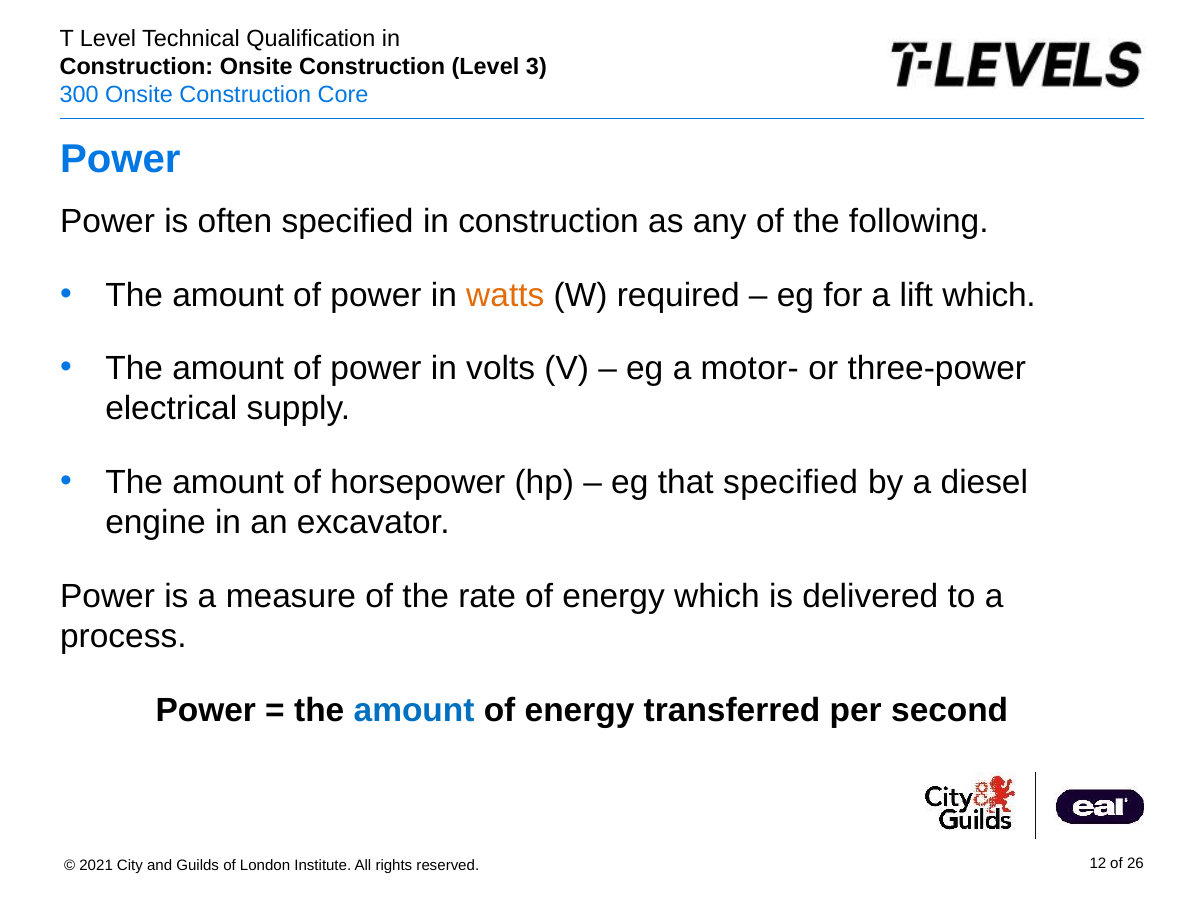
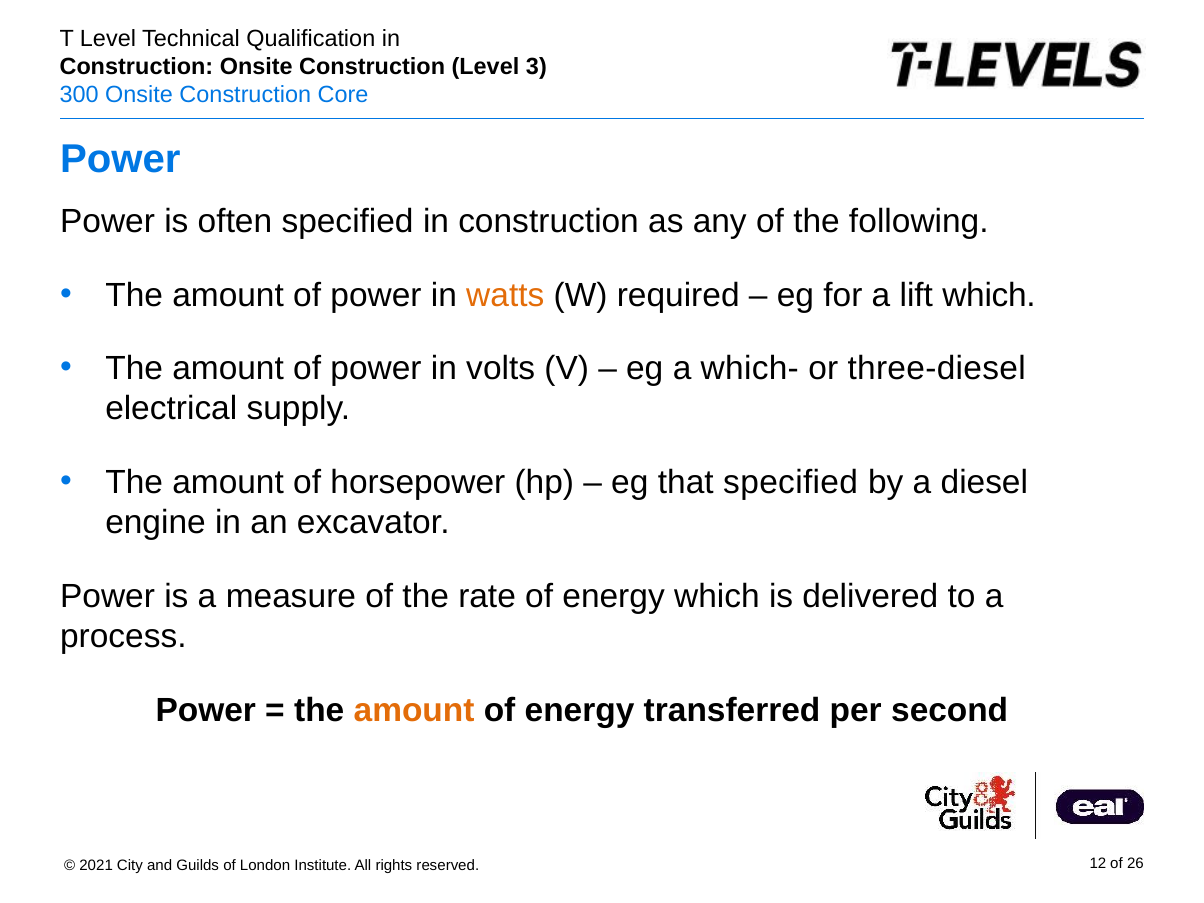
motor-: motor- -> which- (750, 369)
three-power: three-power -> three-diesel (937, 369)
amount colour: blue -> orange (414, 710)
